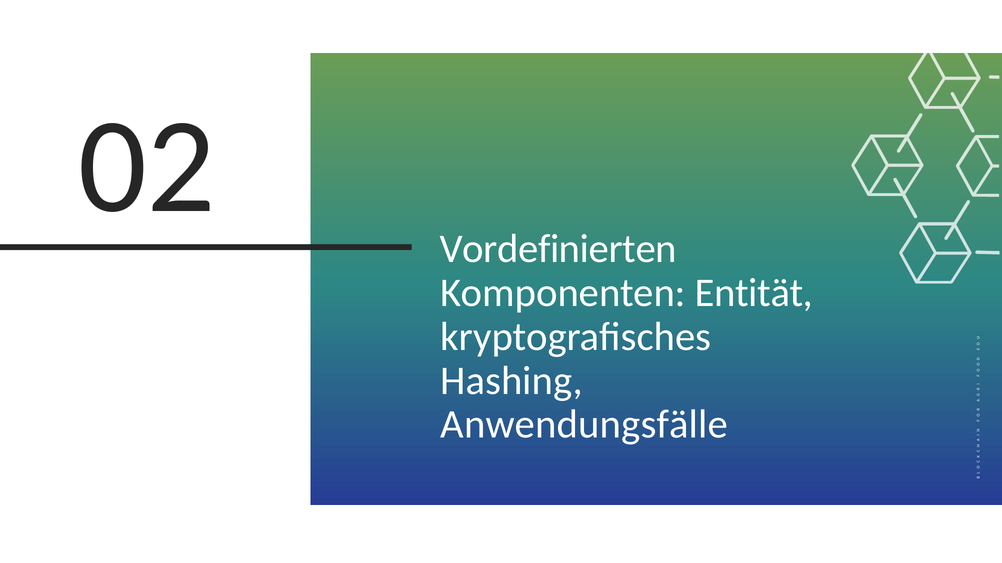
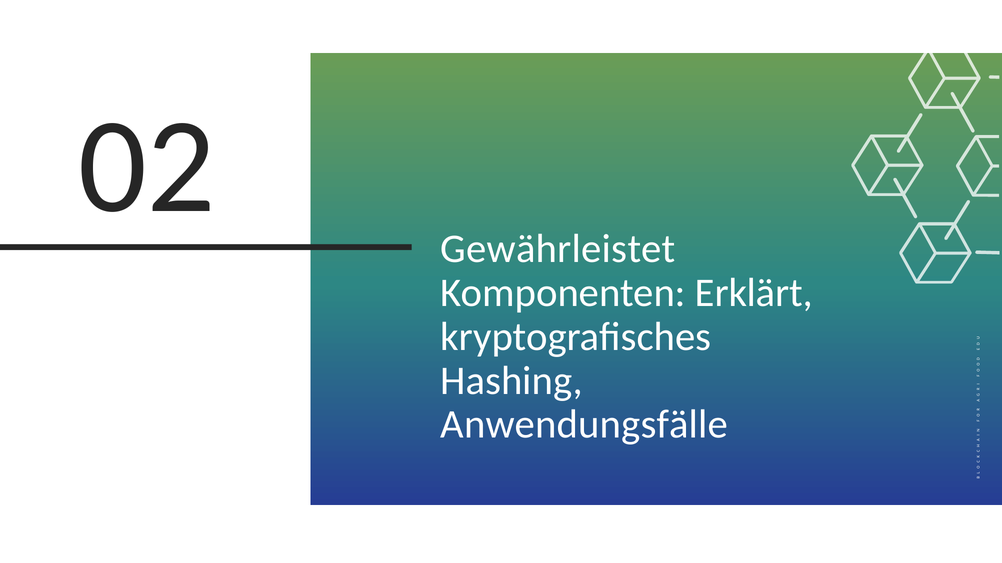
Vordefinierten: Vordefinierten -> Gewährleistet (558, 249)
Entität: Entität -> Erklärt (754, 293)
